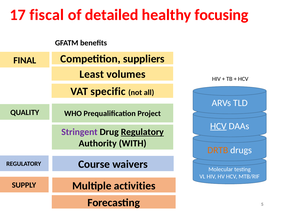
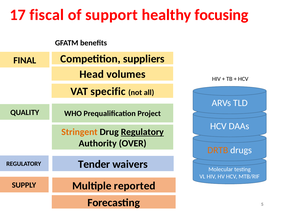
detailed: detailed -> support (112, 15)
Least: Least -> Head (92, 75)
HCV underline: present -> none (218, 126)
Stringent colour: purple -> orange (79, 132)
WITH: WITH -> OVER (133, 144)
Course: Course -> Tender (94, 165)
activities: activities -> reported (135, 186)
